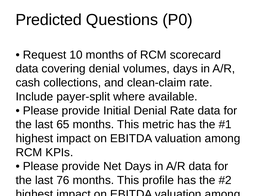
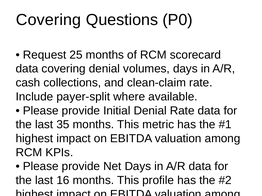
Predicted: Predicted -> Covering (49, 20)
10: 10 -> 25 (76, 55)
65: 65 -> 35 (63, 125)
76: 76 -> 16 (63, 181)
